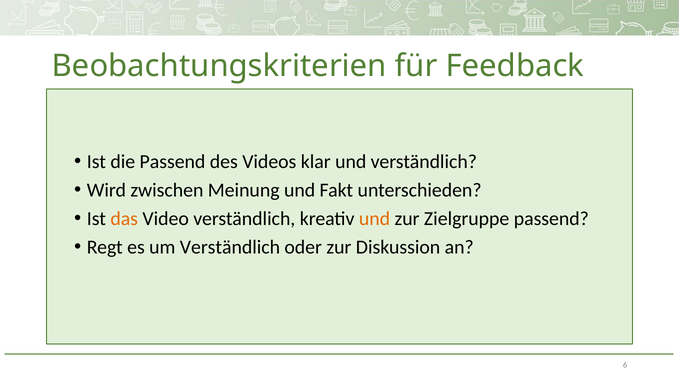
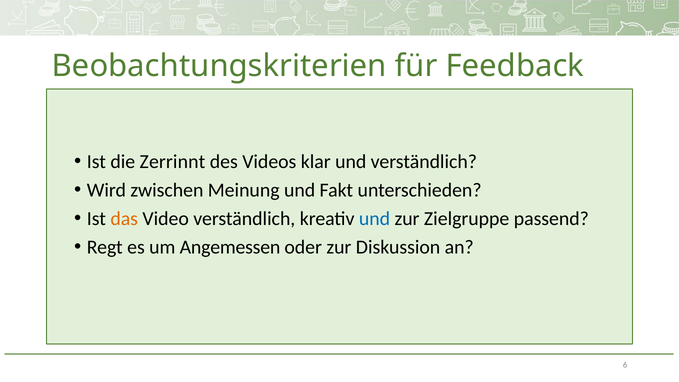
die Passend: Passend -> Zerrinnt (172, 162)
und colour: orange -> blue (375, 219)
um Verständlich: Verständlich -> Angemessen (230, 247)
